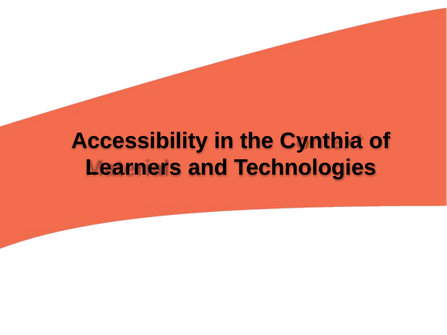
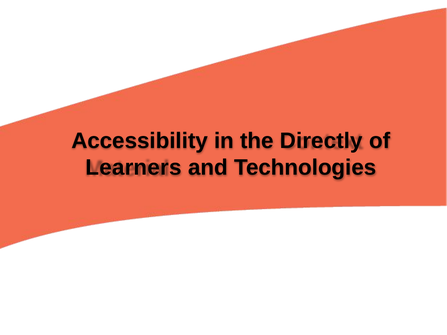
Cynthia: Cynthia -> Directly (321, 141)
